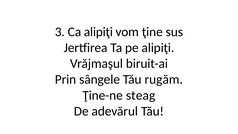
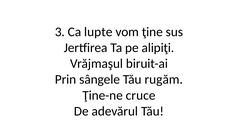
Ca alipiţi: alipiţi -> lupte (98, 32)
steag: steag -> cruce (141, 95)
